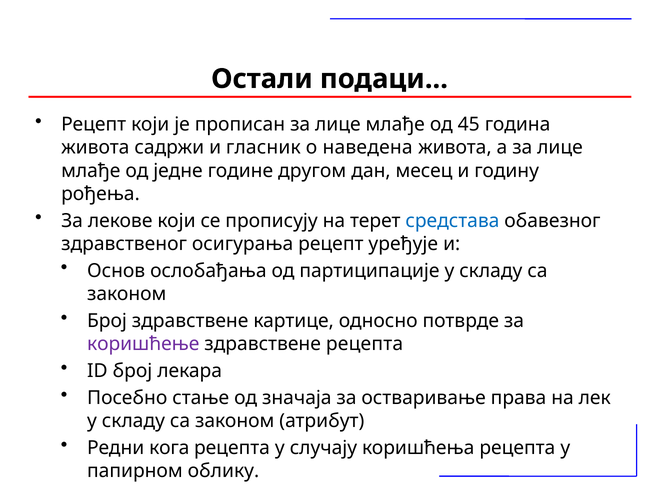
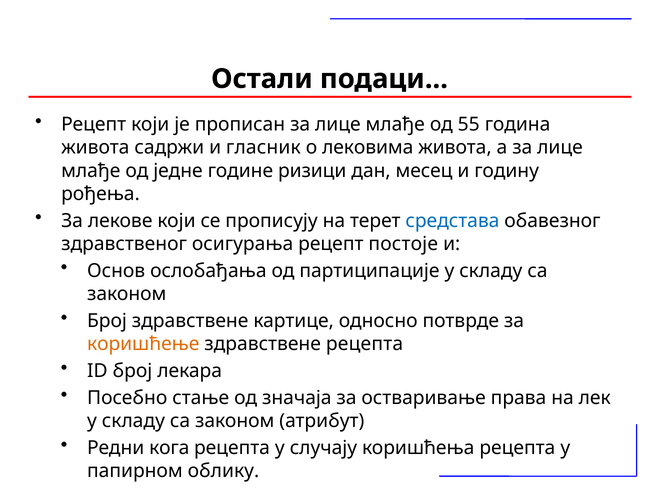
45: 45 -> 55 (469, 124)
наведена: наведена -> лековима (368, 148)
другом: другом -> ризици (312, 171)
уређује: уређује -> постоје (403, 244)
коришћење colour: purple -> orange (143, 344)
